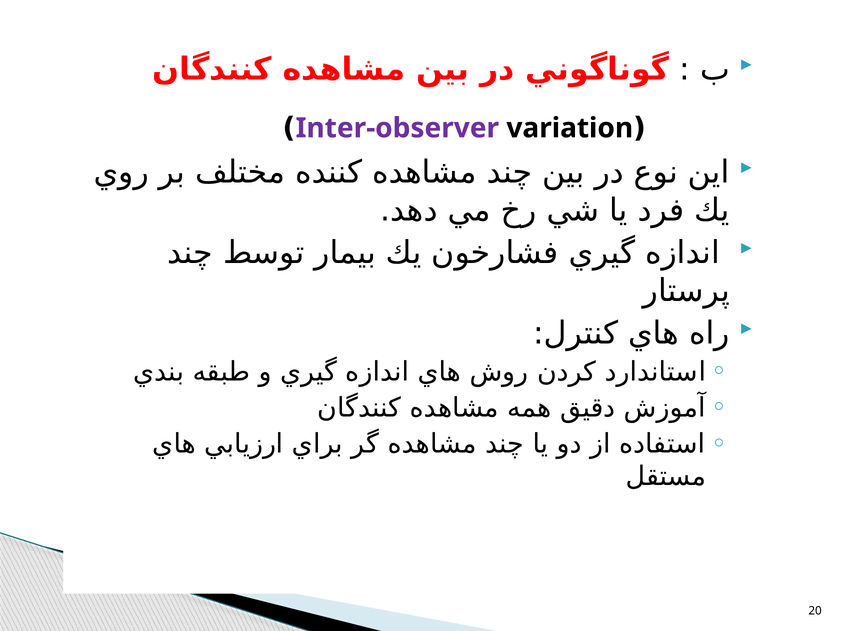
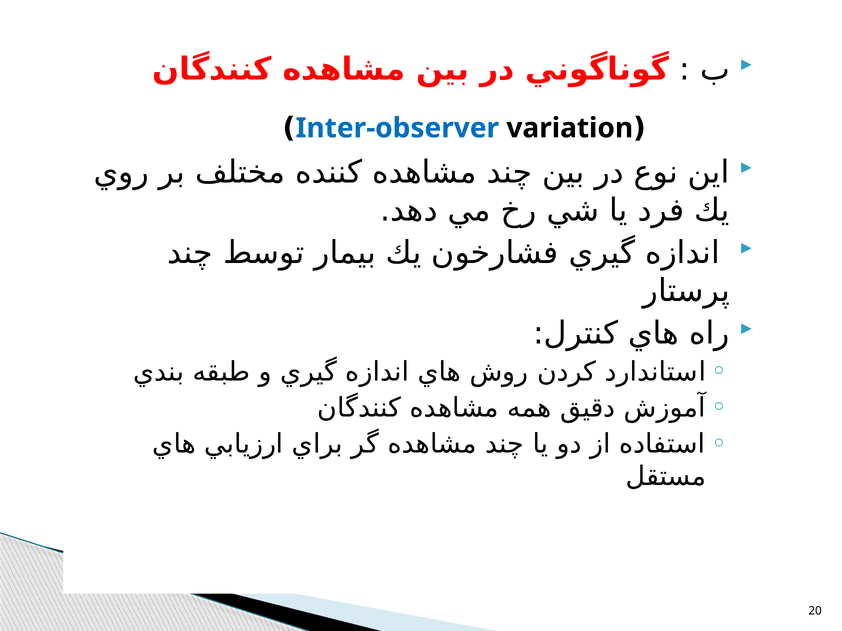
Inter-observer colour: purple -> blue (397, 128)
